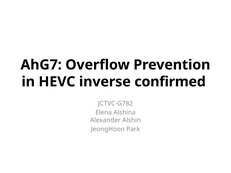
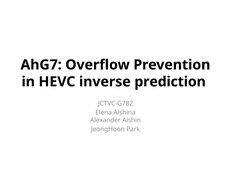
confirmed: confirmed -> prediction (170, 82)
